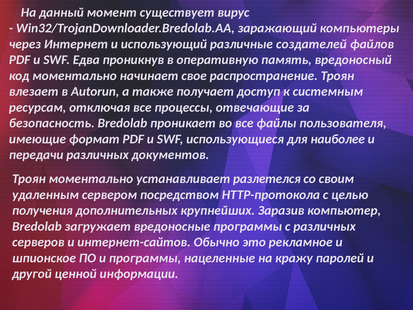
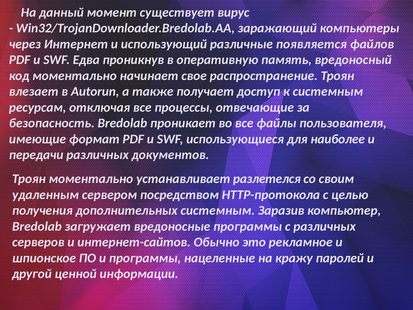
создателей: создателей -> появляется (311, 44)
дополнительных крупнейших: крупнейших -> системным (218, 210)
